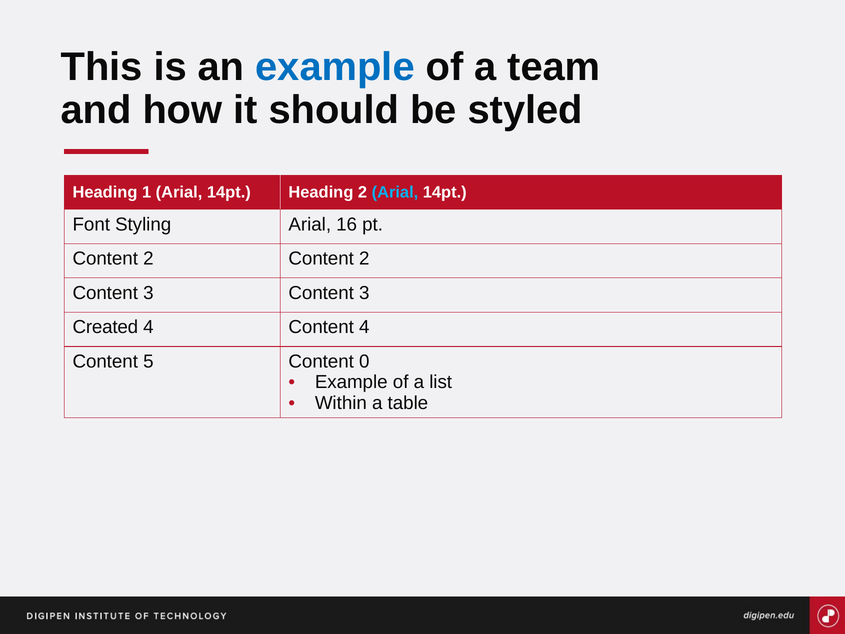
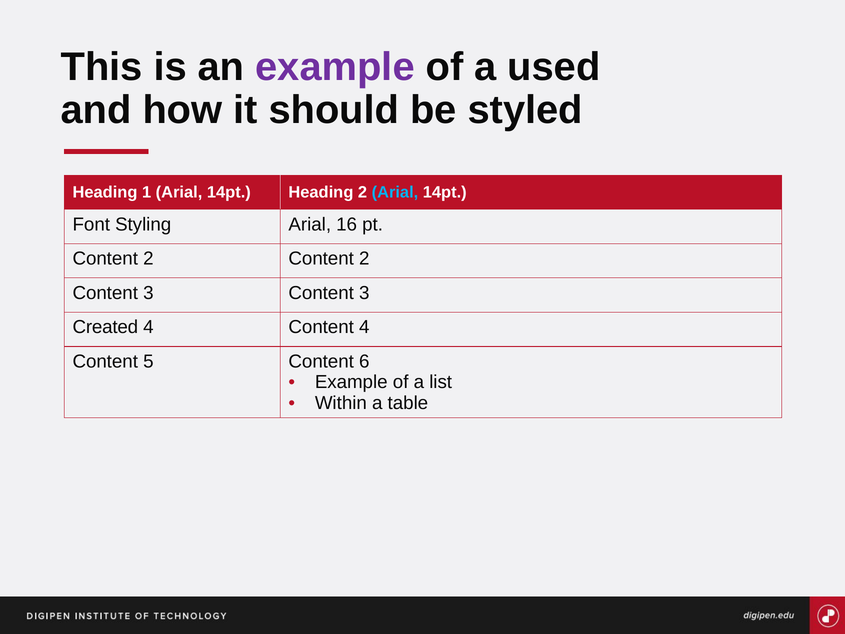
example colour: blue -> purple (335, 67)
team: team -> used (554, 67)
0: 0 -> 6 (364, 361)
